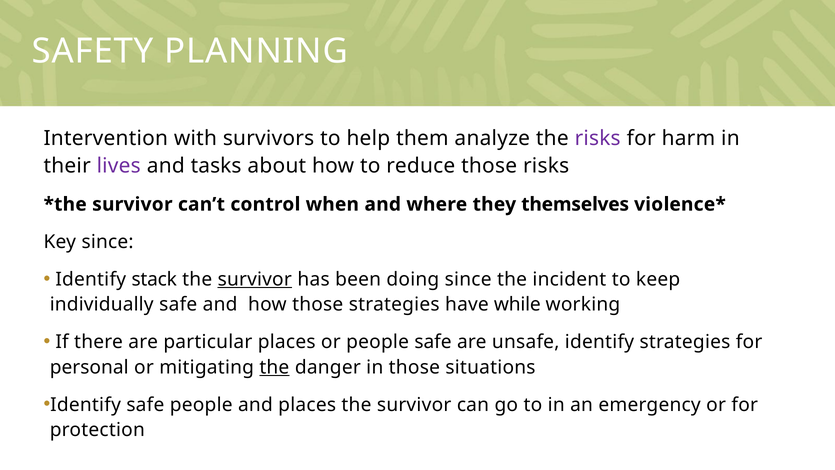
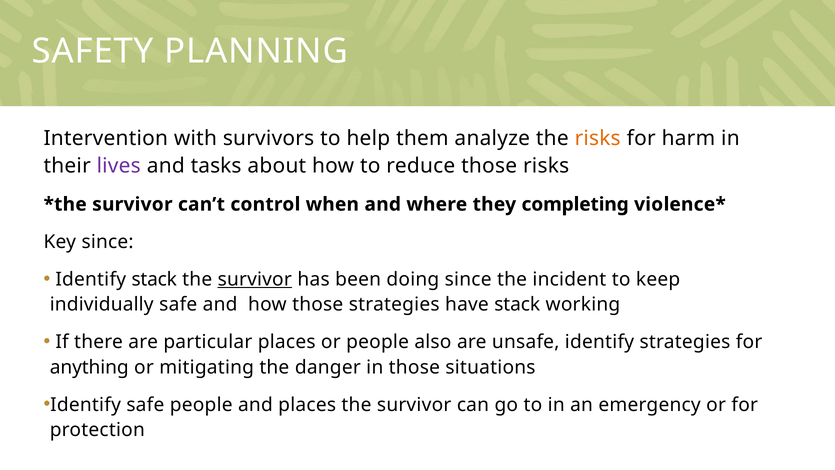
risks colour: purple -> orange (598, 138)
themselves: themselves -> completing (575, 204)
have while: while -> stack (517, 304)
people safe: safe -> also (433, 342)
personal: personal -> anything (89, 367)
the underline: present -> none (274, 367)
